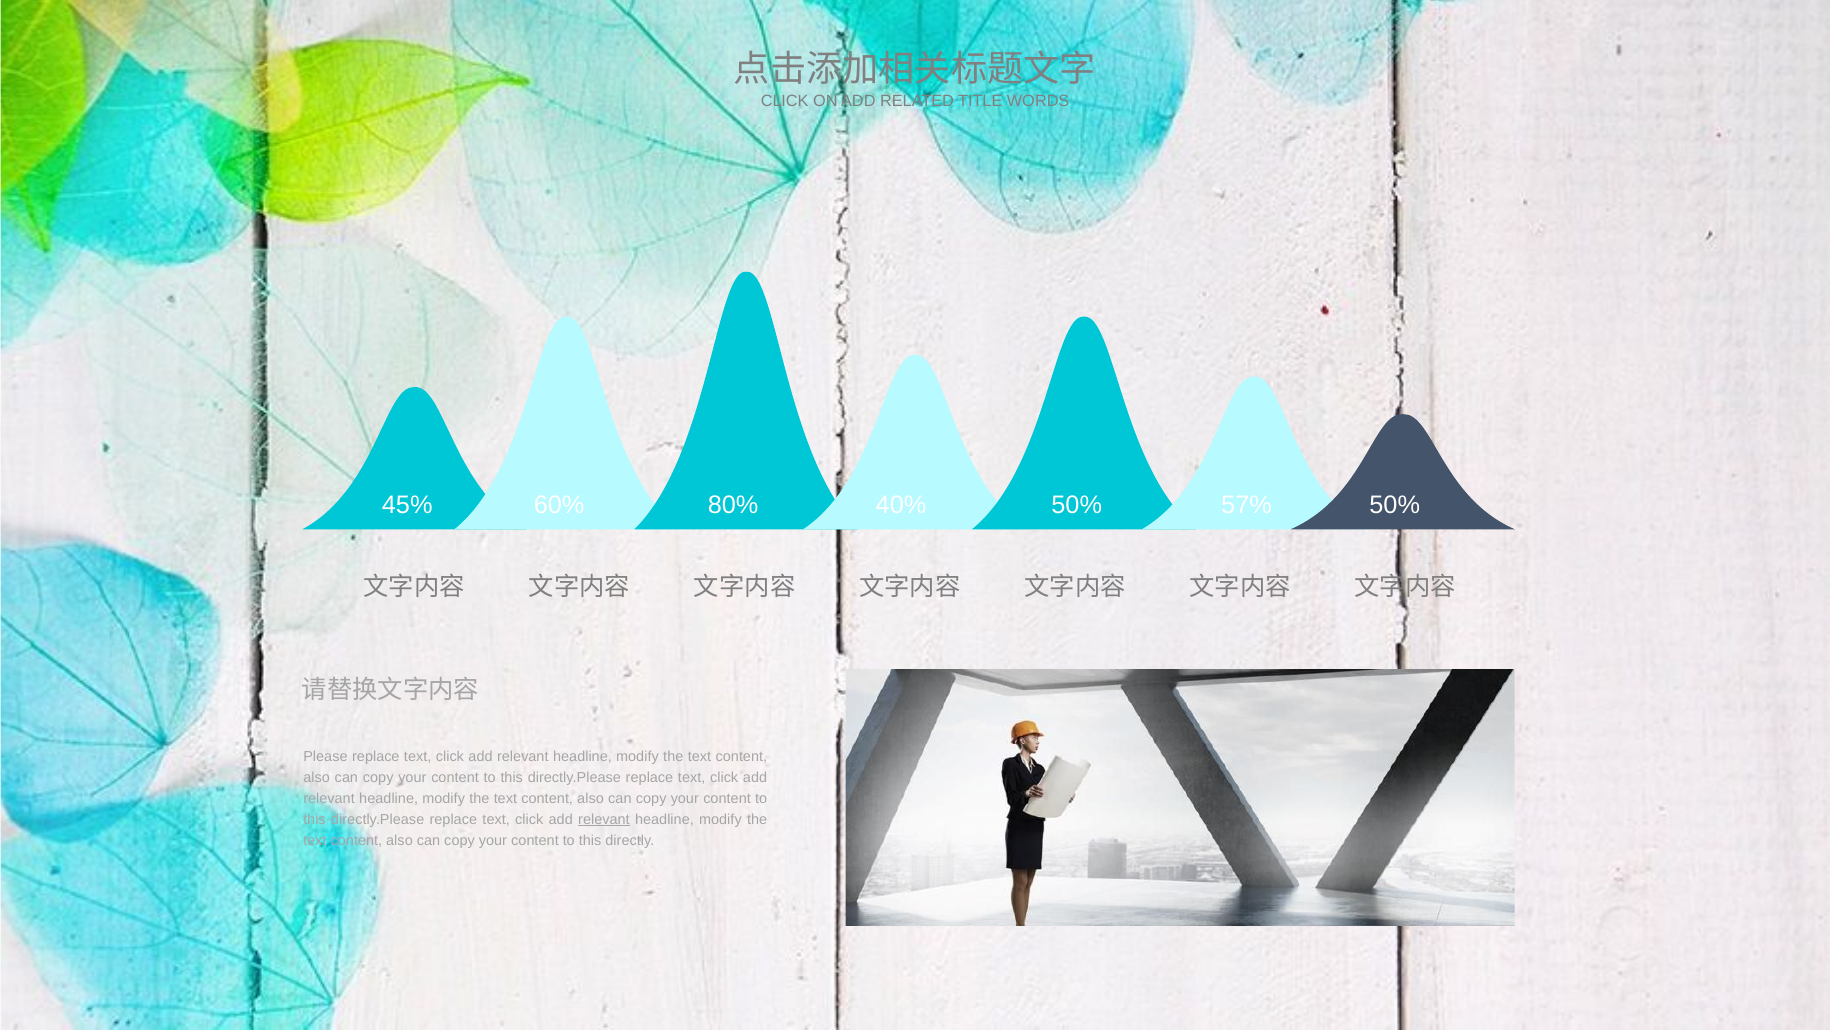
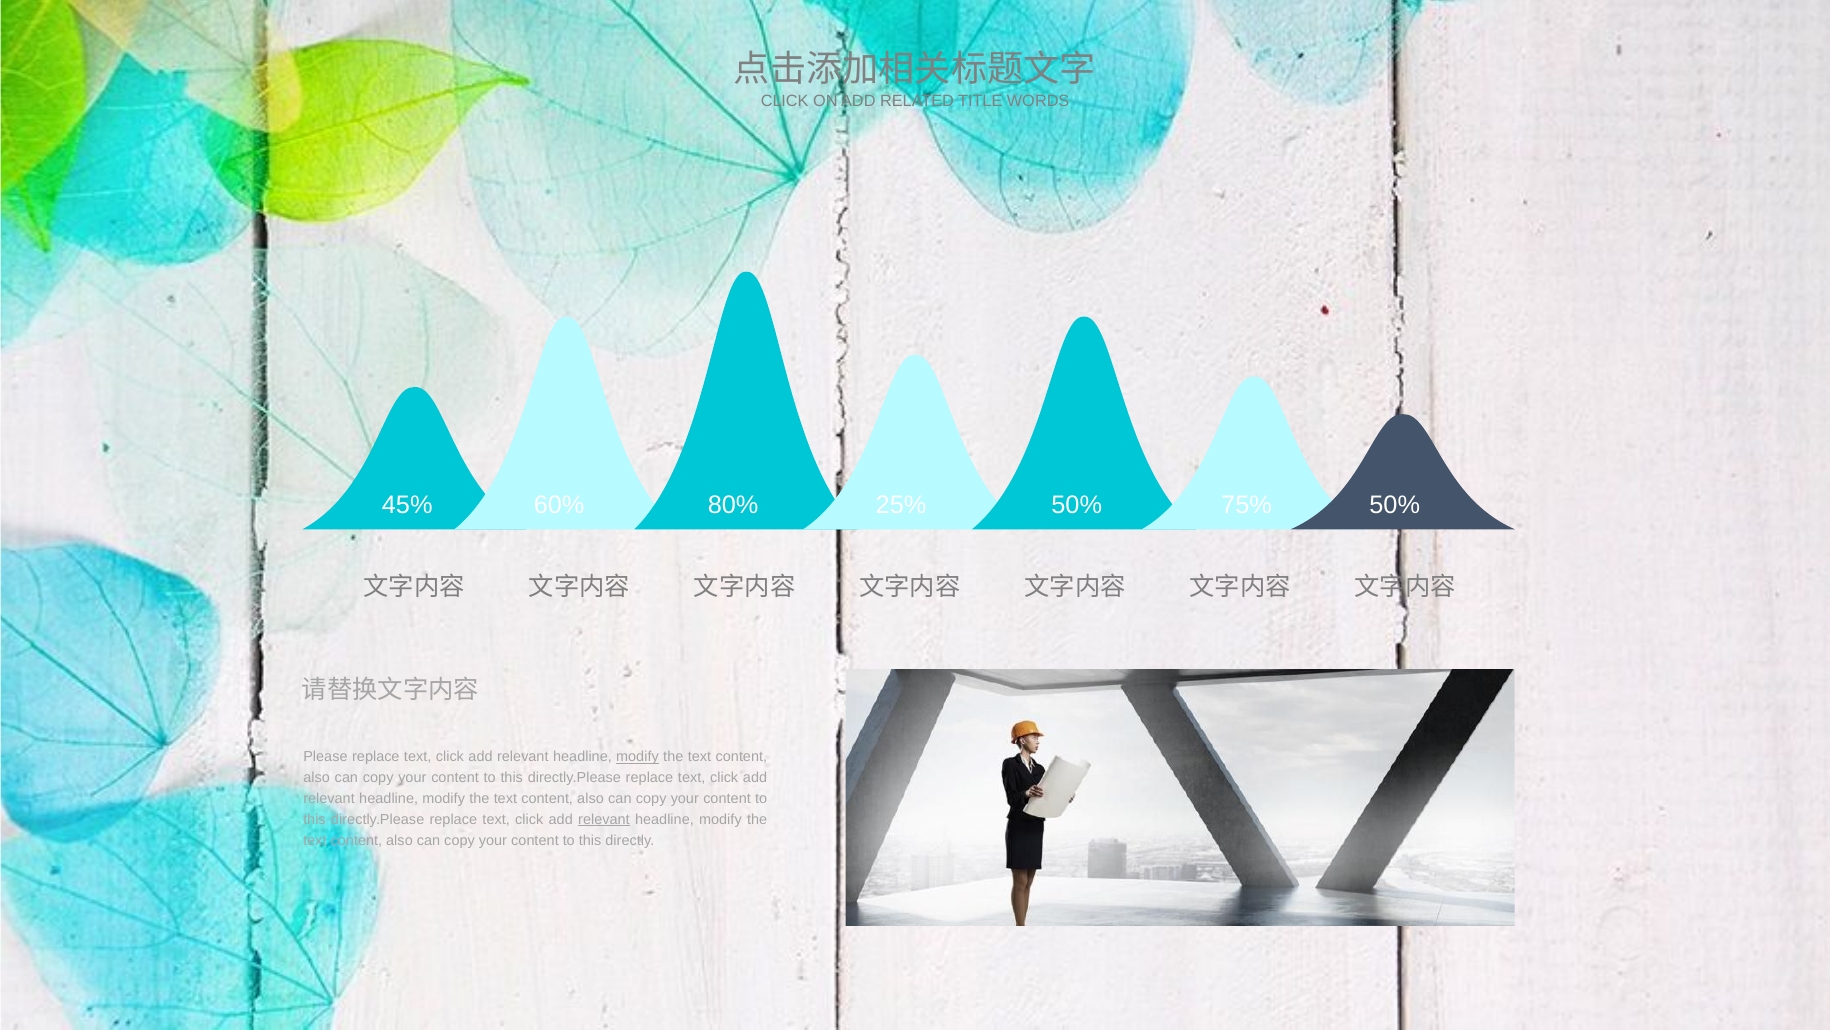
40%: 40% -> 25% (901, 505)
57%: 57% -> 75% (1247, 505)
modify underline: none -> present (637, 757)
